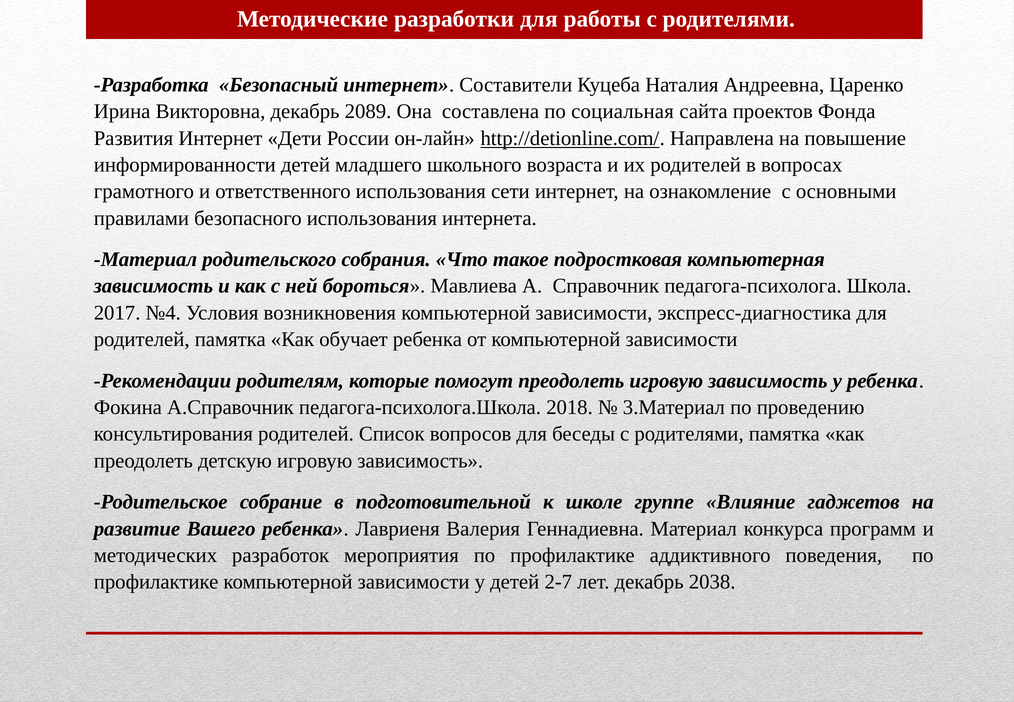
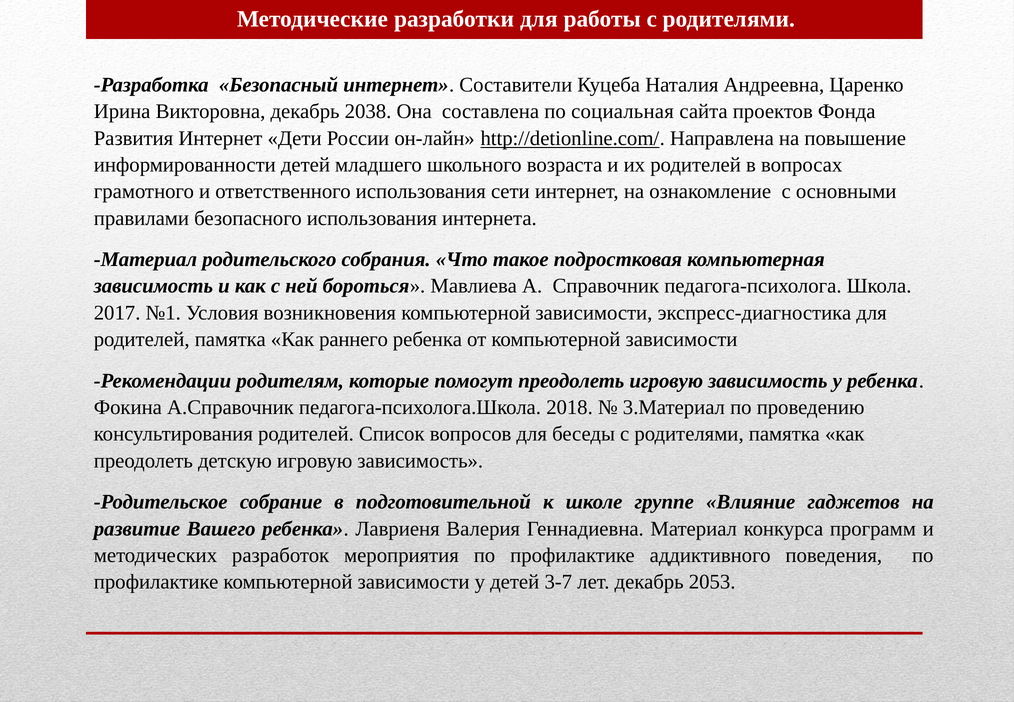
2089: 2089 -> 2038 (368, 112)
№4: №4 -> №1 (163, 313)
обучает: обучает -> раннего (354, 339)
2-7: 2-7 -> 3-7 (558, 582)
2038: 2038 -> 2053 (712, 582)
